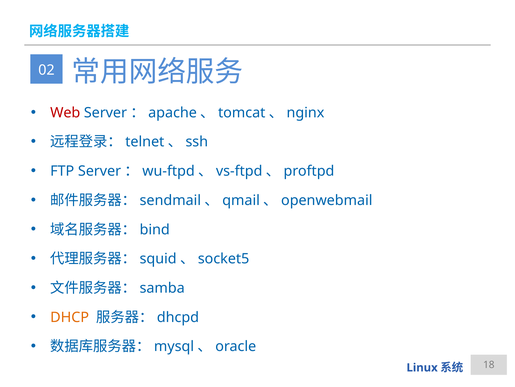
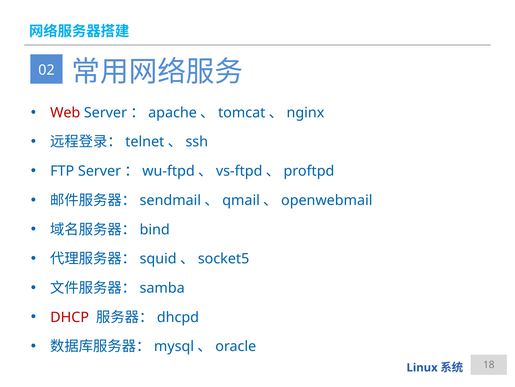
DHCP colour: orange -> red (70, 317)
